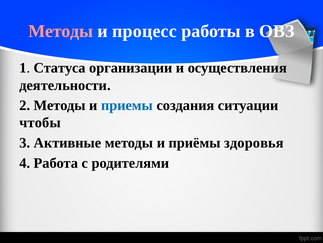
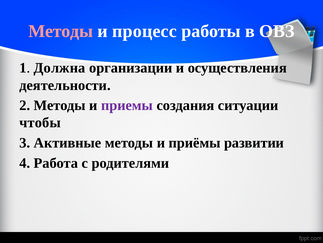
Статуса: Статуса -> Должна (60, 68)
приемы colour: blue -> purple (127, 105)
здоровья: здоровья -> развитии (254, 142)
